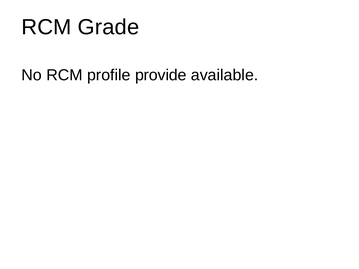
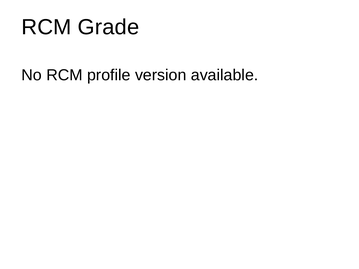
provide: provide -> version (161, 75)
